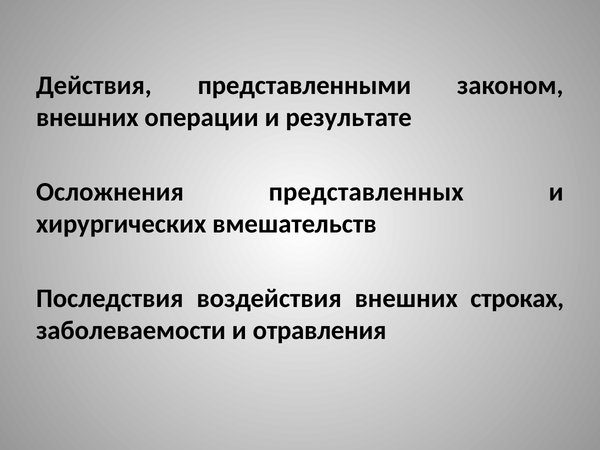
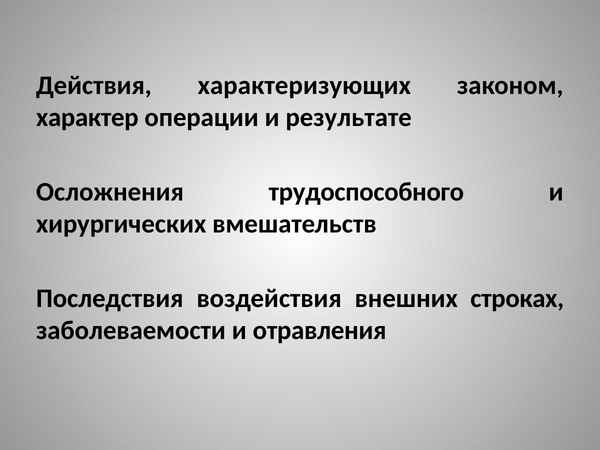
представленными: представленными -> характеризующих (304, 85)
внешних: внешних -> характер (87, 117)
представленных: представленных -> трудоспособного (366, 192)
